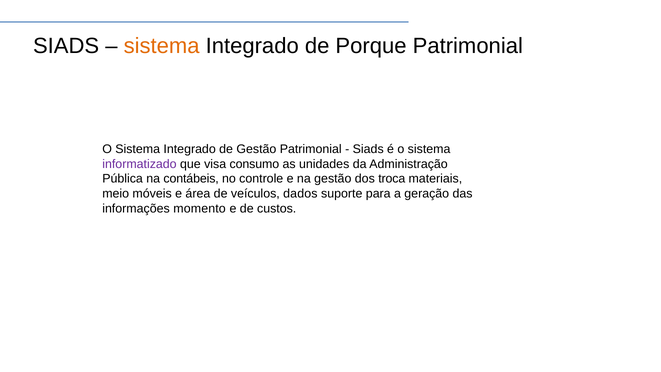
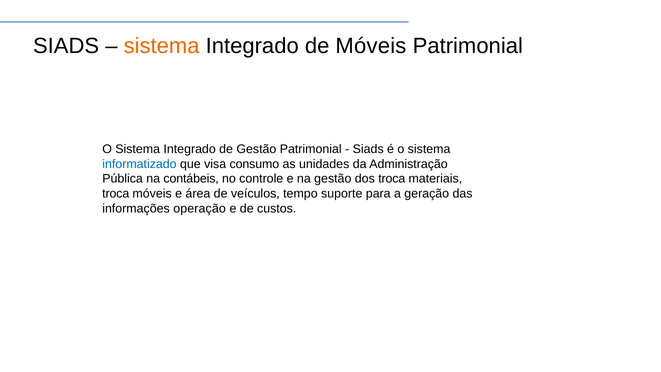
de Porque: Porque -> Móveis (371, 46)
informatizado colour: purple -> blue (139, 164)
meio: meio -> troca (116, 194)
dados: dados -> tempo (300, 194)
momento: momento -> operação (200, 209)
